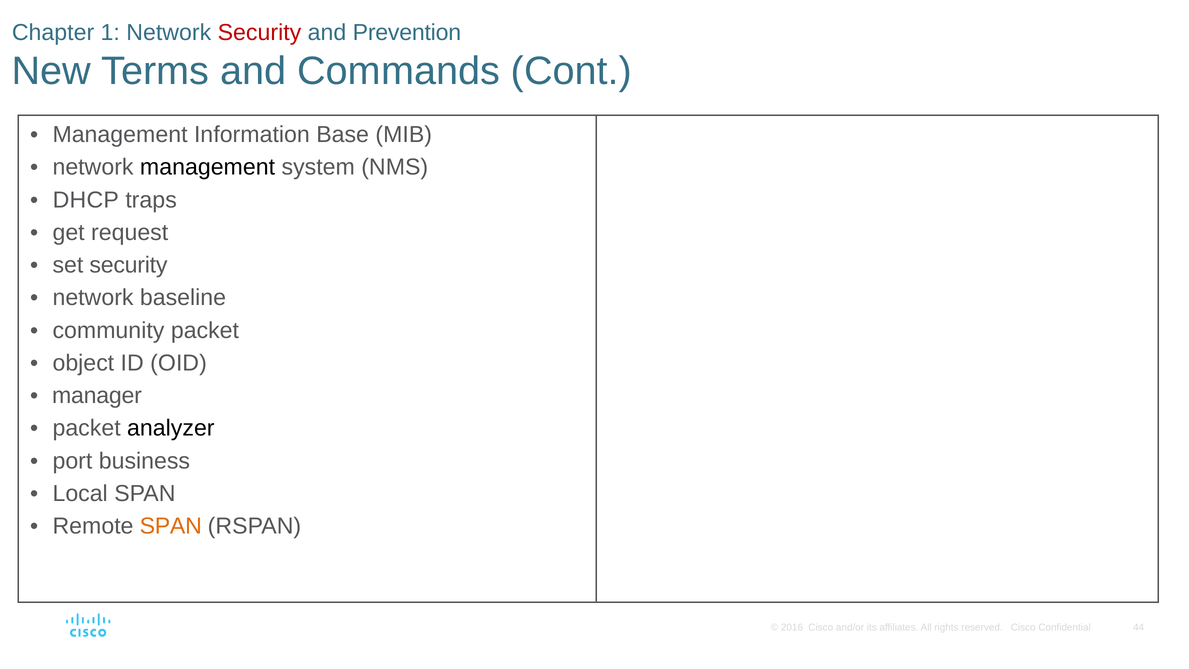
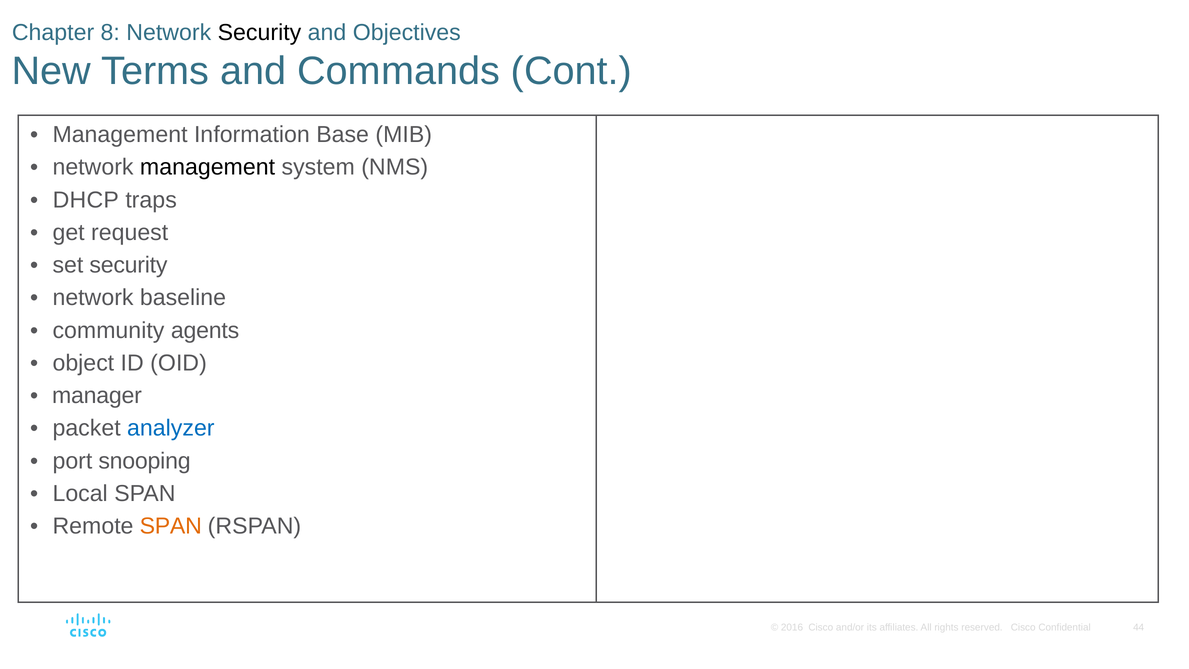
1: 1 -> 8 (110, 32)
Security colour: red -> black (259, 32)
Prevention: Prevention -> Objectives (407, 32)
community packet: packet -> agents (205, 330)
analyzer colour: black -> blue (171, 428)
business: business -> snooping (145, 461)
